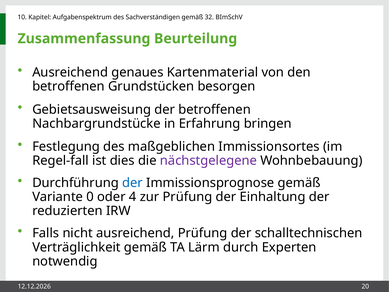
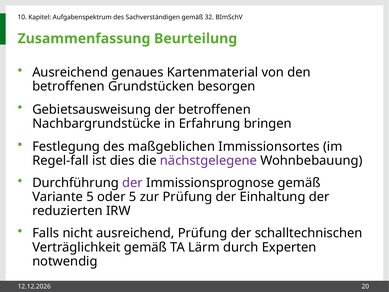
der colour: blue -> purple (133, 183)
Variante 0: 0 -> 5 (90, 197)
oder 4: 4 -> 5 (133, 197)
